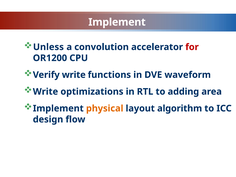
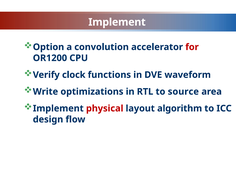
Unless: Unless -> Option (48, 47)
Verify write: write -> clock (74, 75)
adding: adding -> source (183, 92)
physical colour: orange -> red (105, 108)
